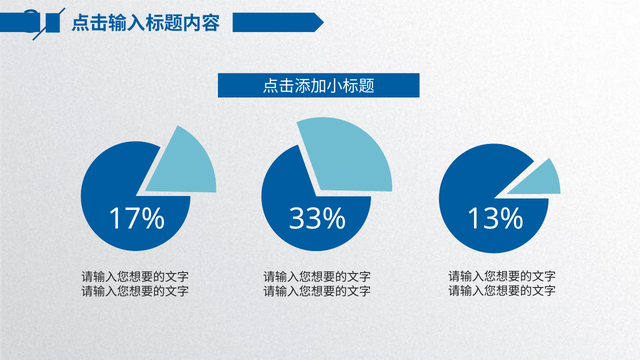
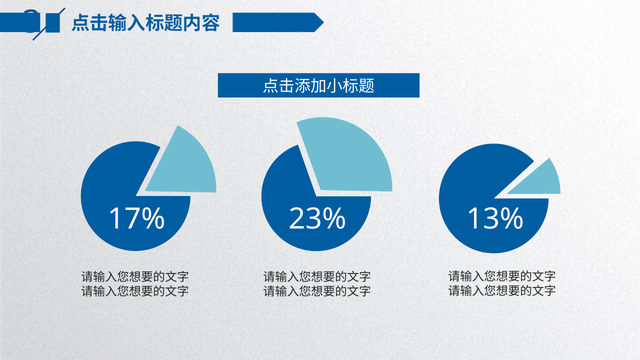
33%: 33% -> 23% (317, 219)
